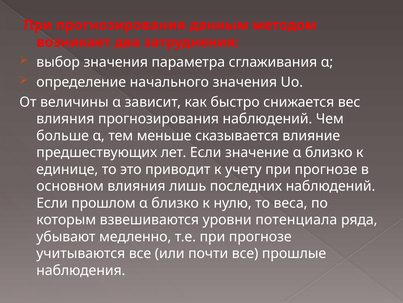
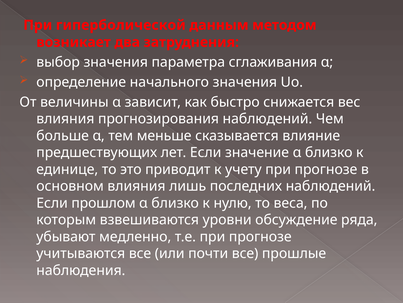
При прогнозирования: прогнозирования -> гиперболической (121, 25)
потенциала: потенциала -> обсуждение (296, 219)
